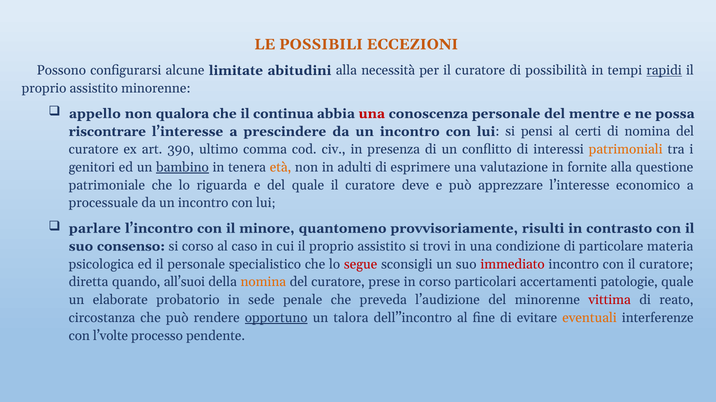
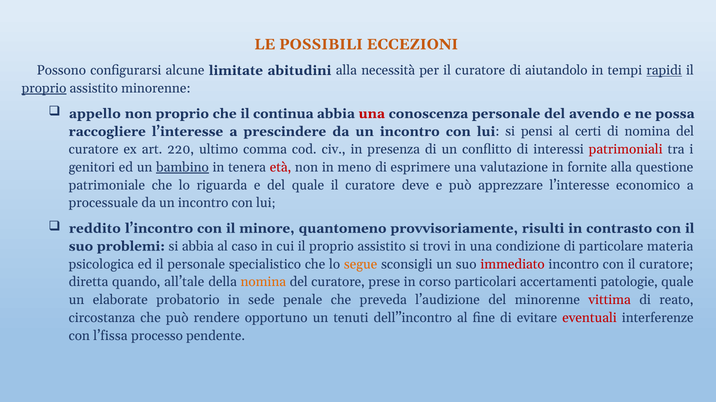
possibilità: possibilità -> aiutandolo (556, 71)
proprio underline: none -> present (44, 89)
non qualora: qualora -> proprio (182, 114)
mentre: mentre -> avendo (594, 114)
riscontrare: riscontrare -> raccogliere (107, 132)
390: 390 -> 220 (181, 150)
patrimoniali colour: orange -> red (626, 150)
età colour: orange -> red (281, 168)
adulti: adulti -> meno (354, 168)
parlare: parlare -> reddito (95, 229)
consenso: consenso -> problemi (131, 247)
si corso: corso -> abbia (198, 247)
segue colour: red -> orange (361, 265)
all’suoi: all’suoi -> all’tale (184, 283)
opportuno underline: present -> none (276, 318)
talora: talora -> tenuti (351, 318)
eventuali colour: orange -> red (590, 318)
l’volte: l’volte -> l’fissa (110, 336)
